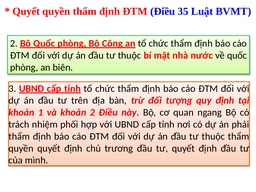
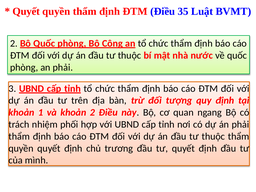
an biên: biên -> phải (63, 67)
